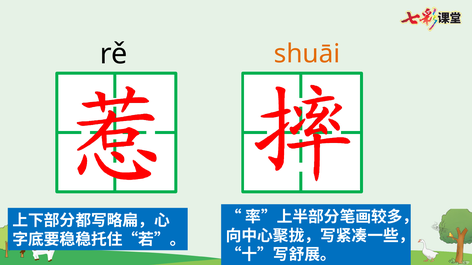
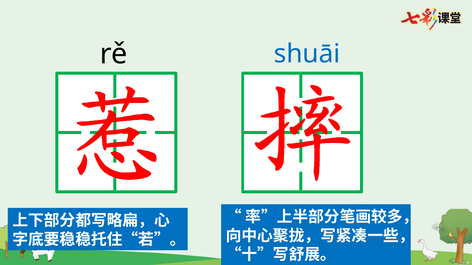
shuāi colour: orange -> blue (307, 54)
